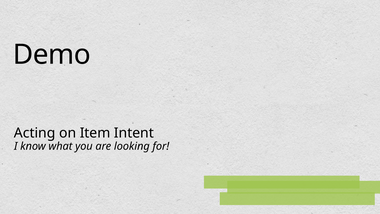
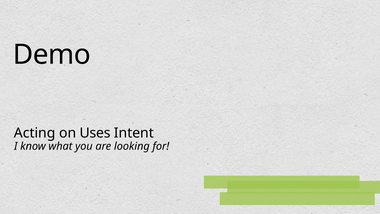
Item: Item -> Uses (95, 133)
